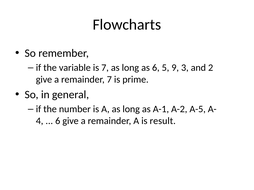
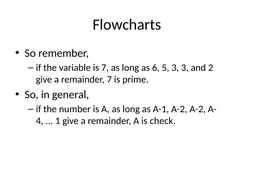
5 9: 9 -> 3 (175, 68)
A-2 A-5: A-5 -> A-2 (198, 109)
6: 6 -> 1 (58, 121)
result: result -> check (163, 121)
